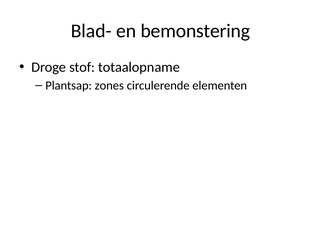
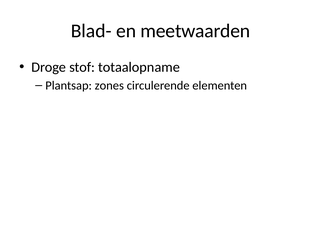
bemonstering: bemonstering -> meetwaarden (195, 31)
